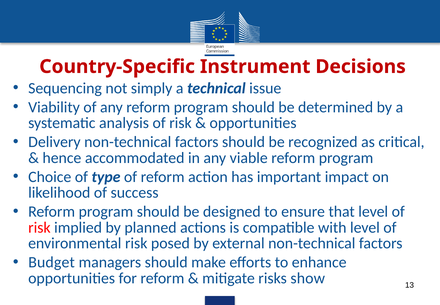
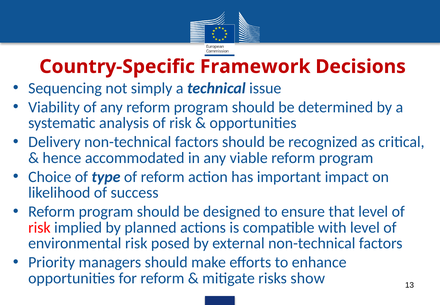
Instrument: Instrument -> Framework (255, 67)
Budget: Budget -> Priority (52, 262)
